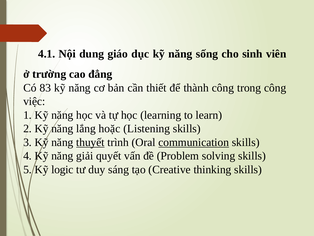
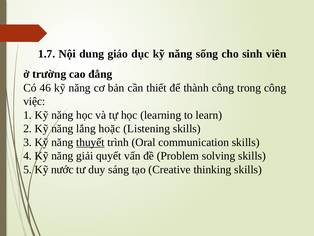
4.1: 4.1 -> 1.7 (47, 54)
83: 83 -> 46 (45, 88)
communication underline: present -> none (194, 142)
logic: logic -> nước (62, 169)
